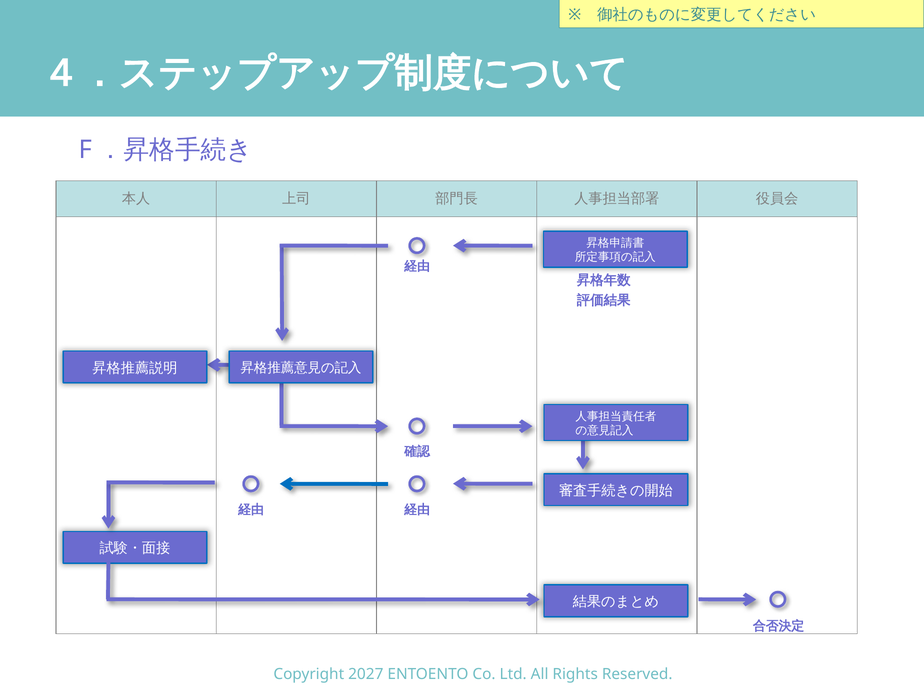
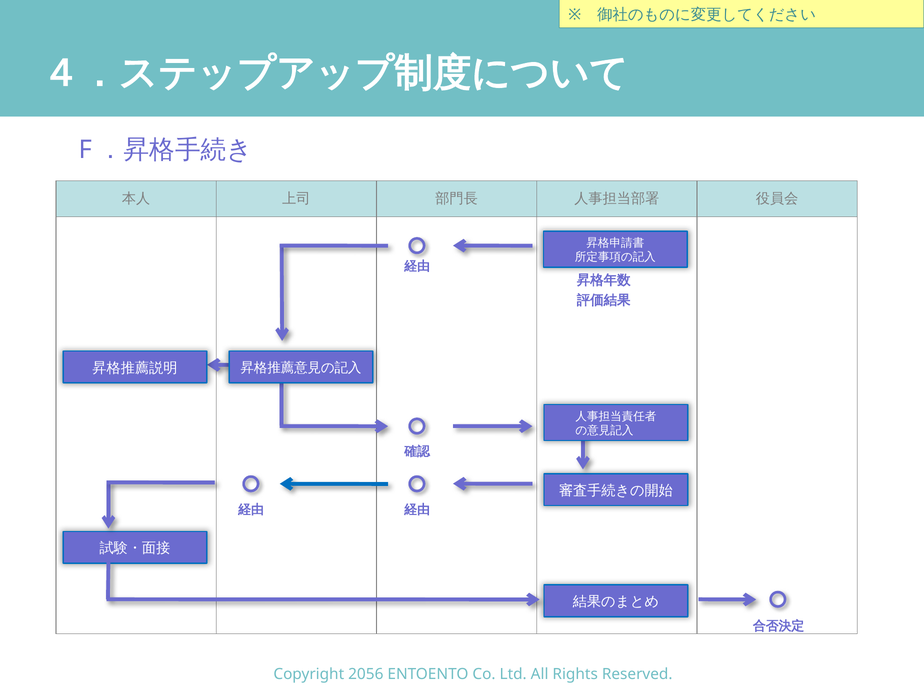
2027: 2027 -> 2056 (366, 674)
